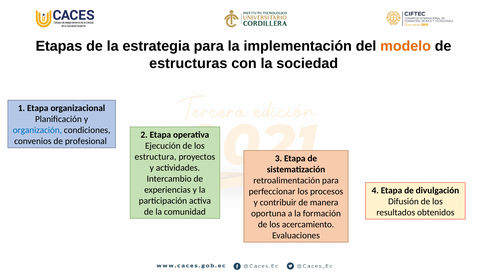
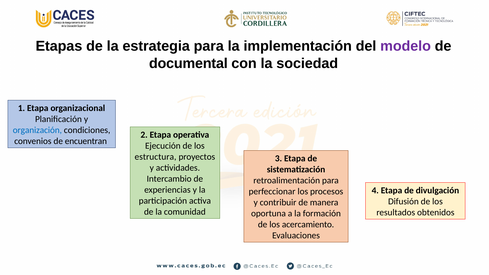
modelo colour: orange -> purple (406, 46)
estructuras: estructuras -> documental (188, 63)
profesional: profesional -> encuentran (86, 141)
